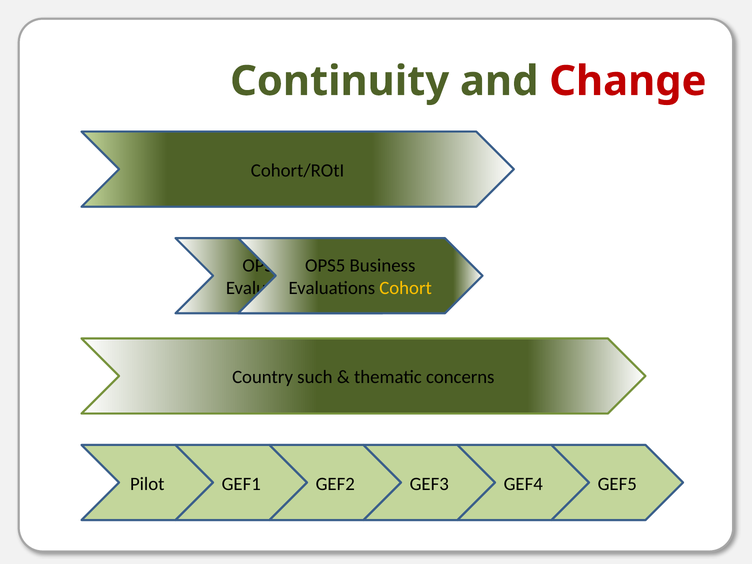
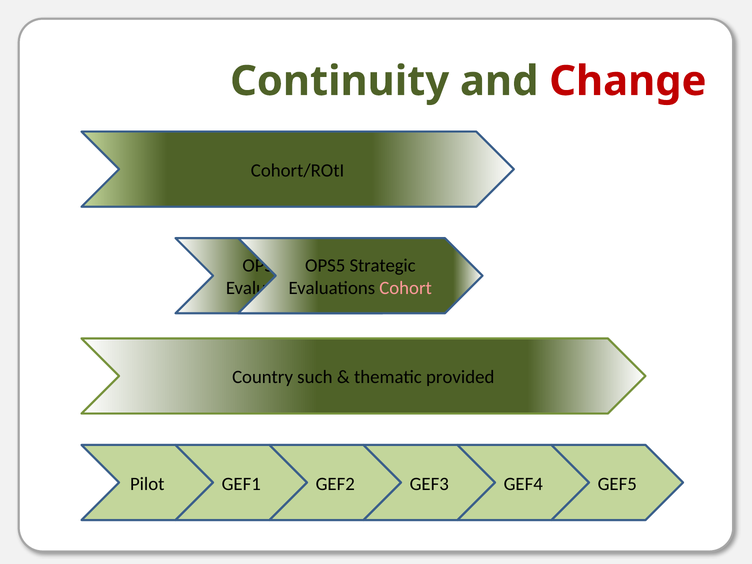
Business: Business -> Strategic (383, 266)
Cohort colour: yellow -> pink (406, 288)
concerns: concerns -> provided (460, 377)
